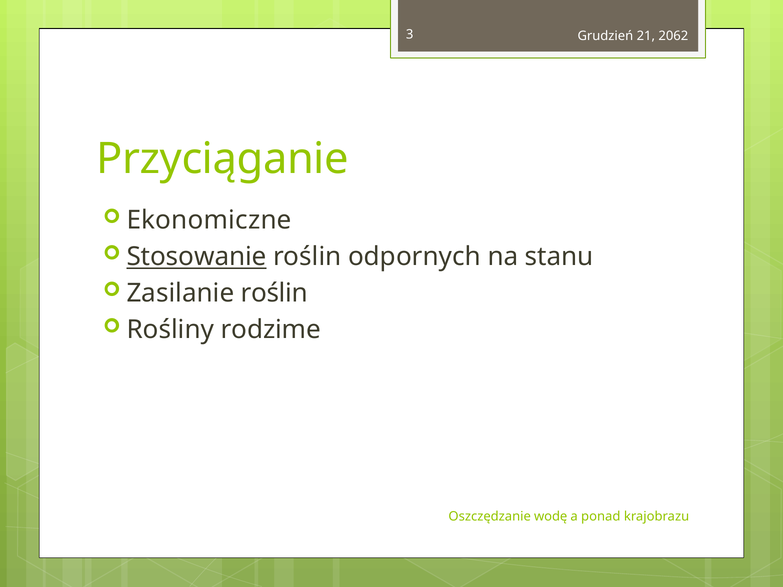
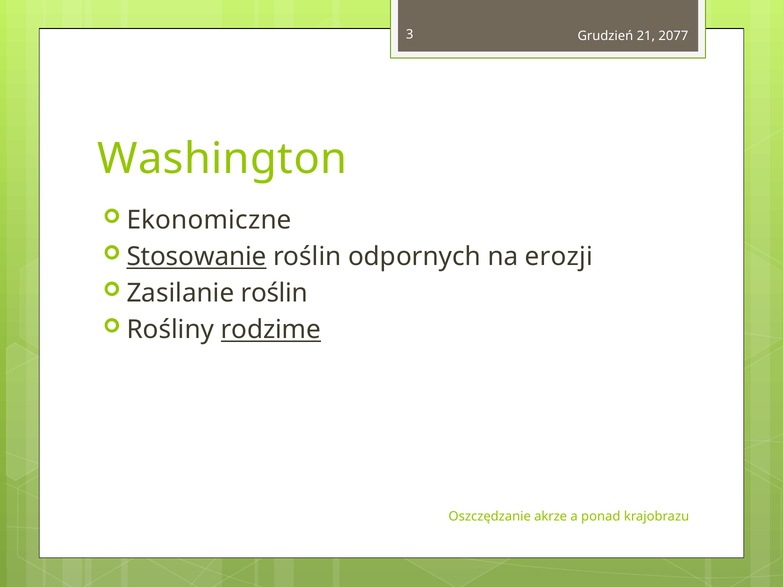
2062: 2062 -> 2077 (673, 36)
Przyciąganie: Przyciąganie -> Washington (222, 159)
stanu: stanu -> erozji (559, 257)
rodzime underline: none -> present (271, 330)
wodę: wodę -> akrze (551, 517)
